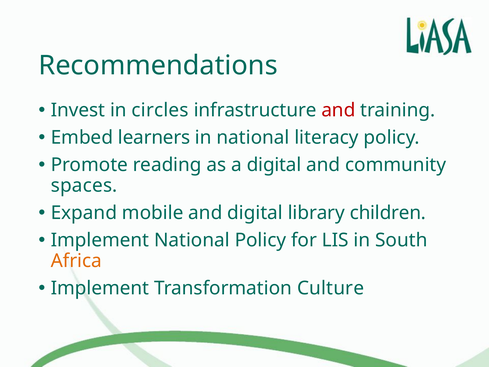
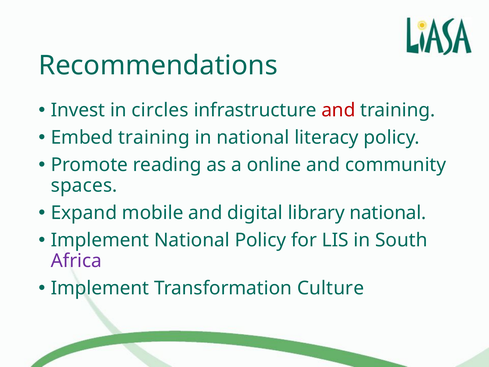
Embed learners: learners -> training (154, 138)
a digital: digital -> online (274, 165)
library children: children -> national (388, 213)
Africa colour: orange -> purple (76, 261)
